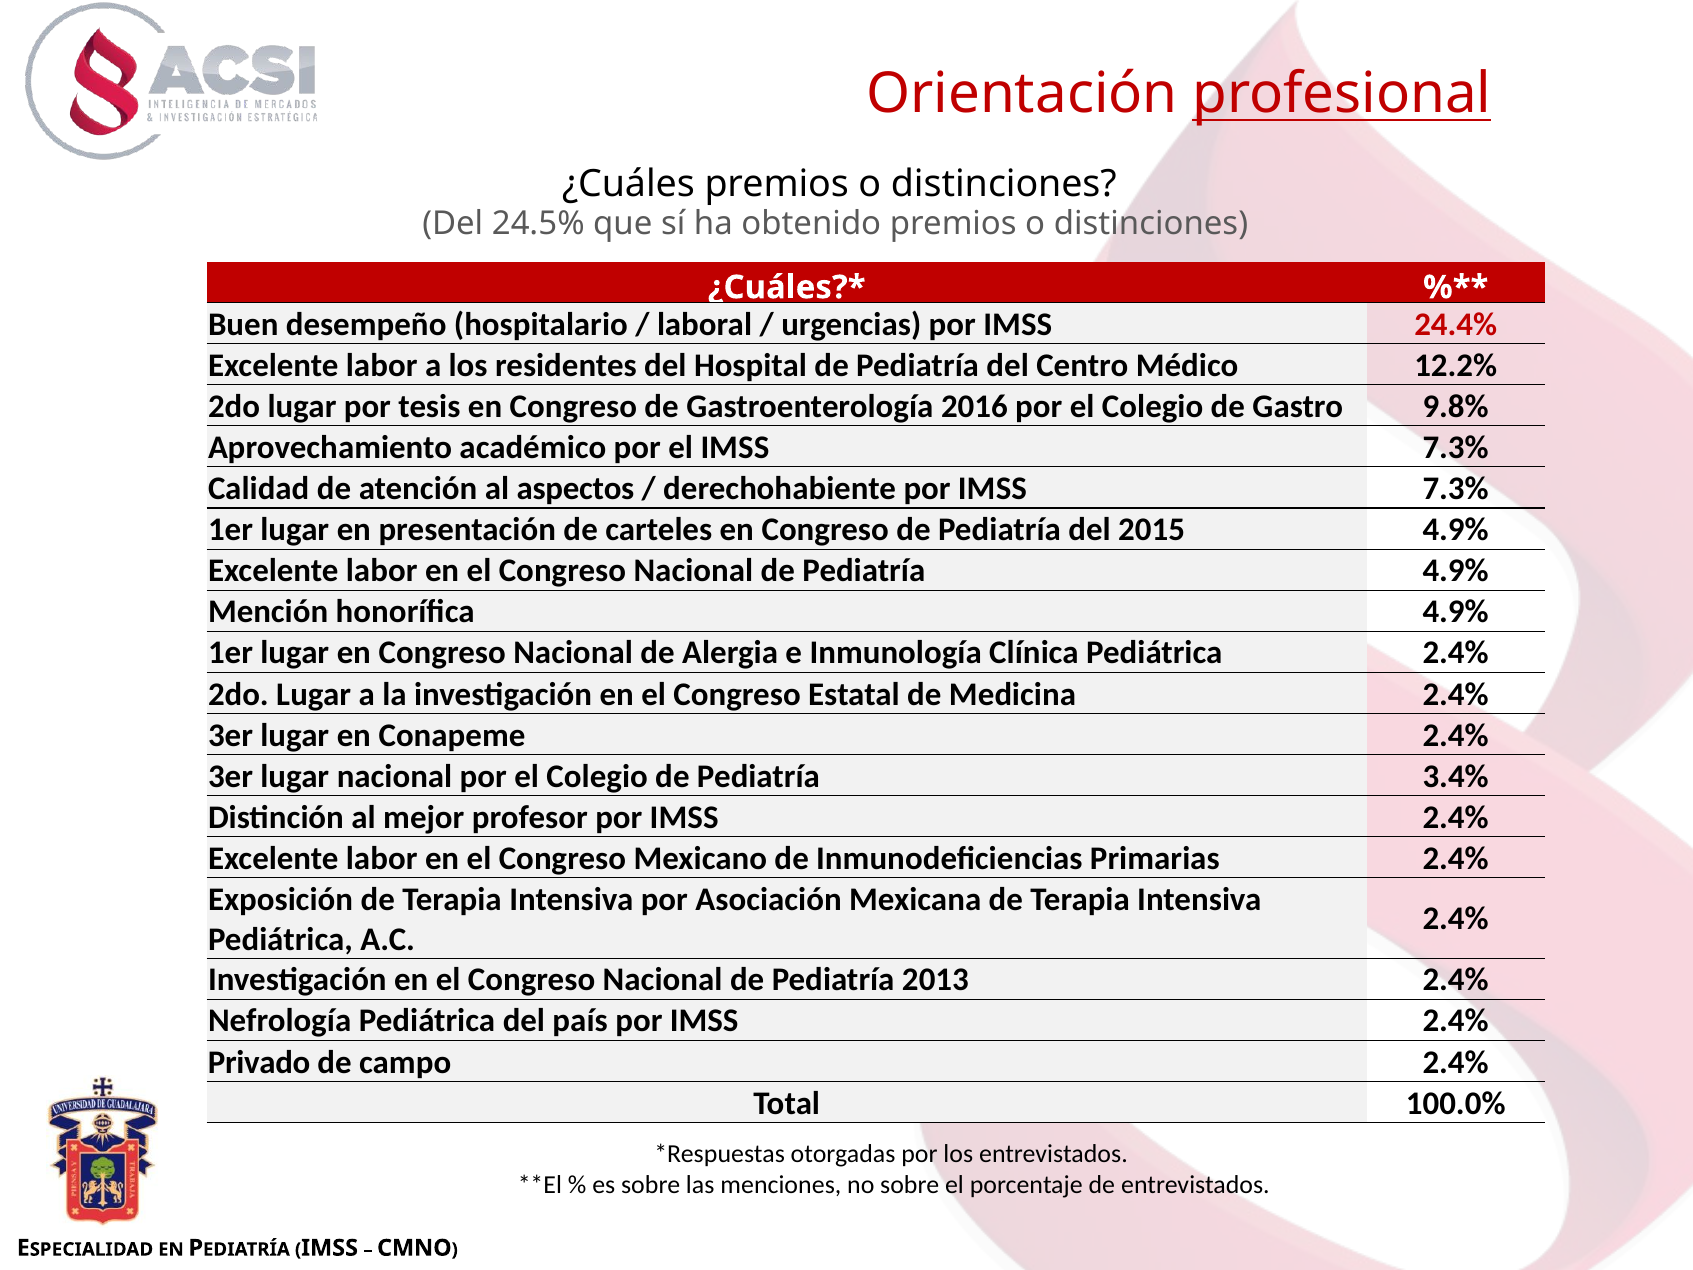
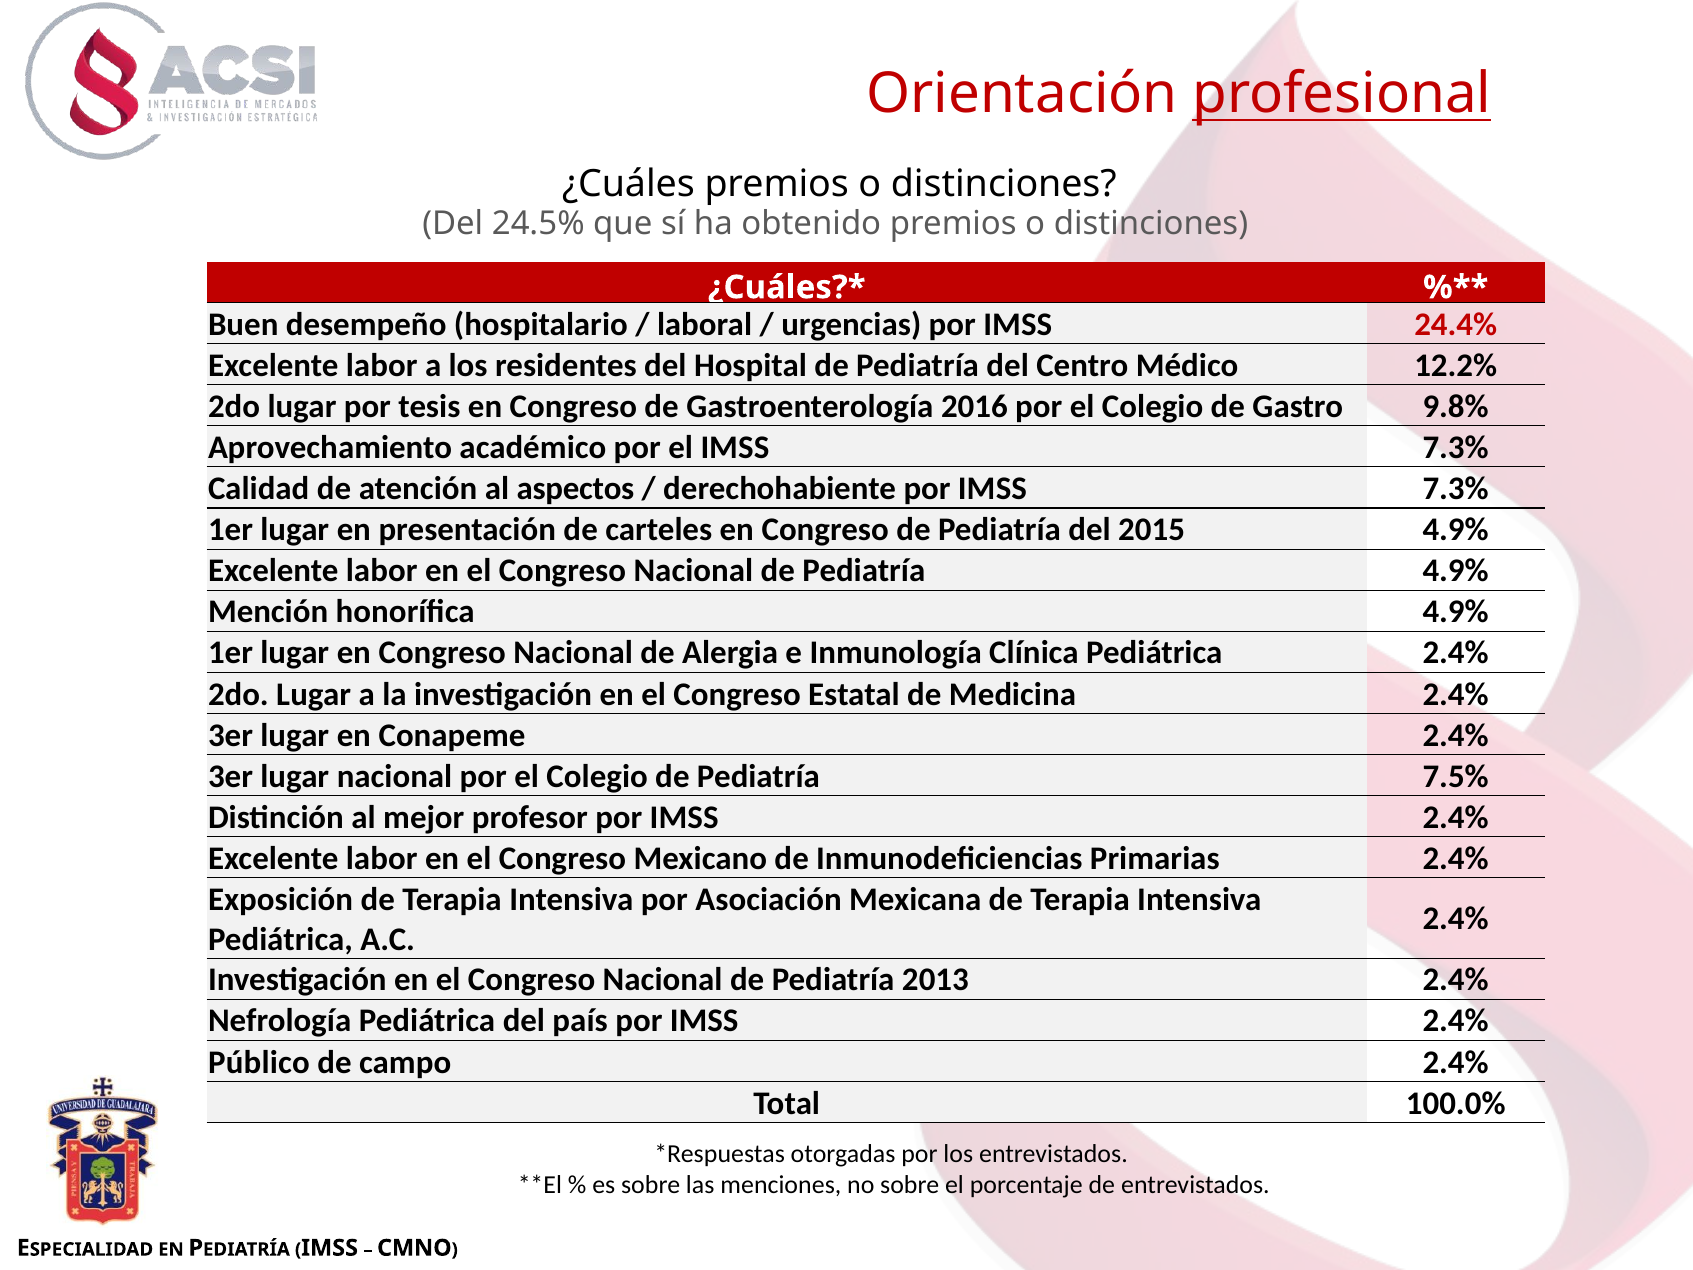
3.4%: 3.4% -> 7.5% (1456, 776)
Privado: Privado -> Público (259, 1062)
